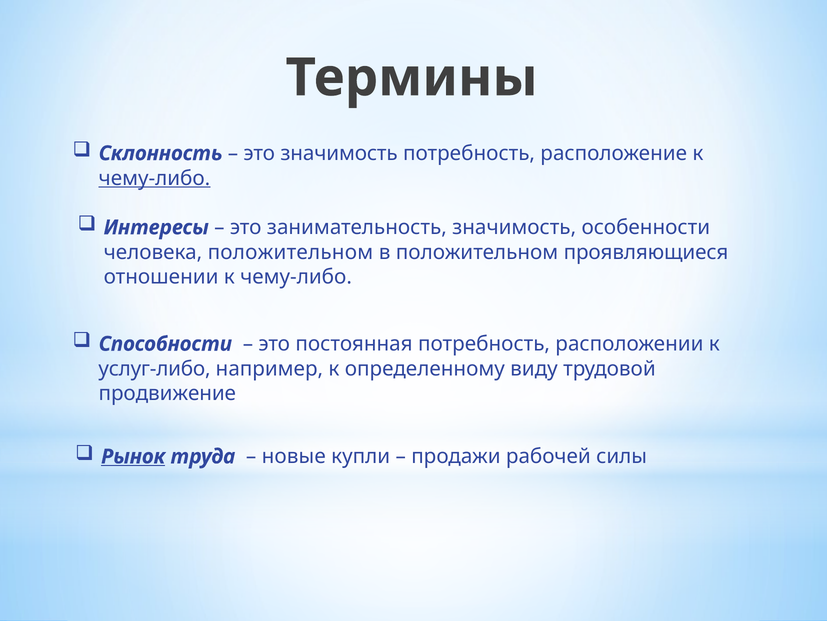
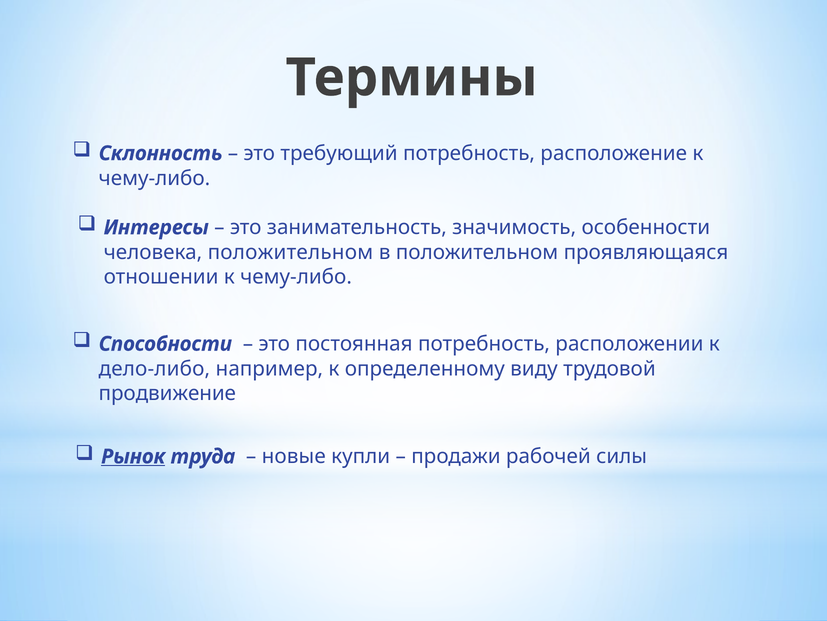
это значимость: значимость -> требующий (339, 153)
чему-либо underline: present -> none (154, 178)
проявляющиеся: проявляющиеся -> проявляющаяся (646, 252)
услуг-либо: услуг-либо -> дело-либо (154, 368)
